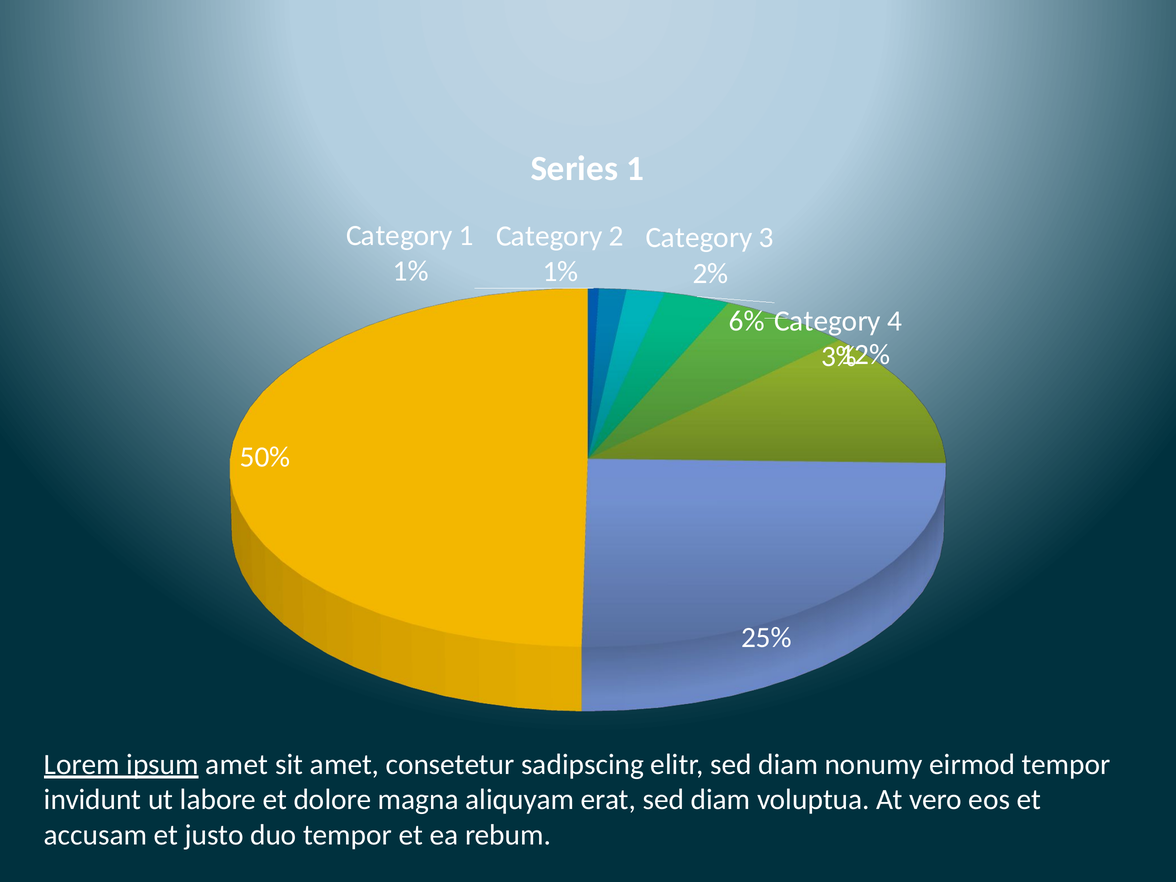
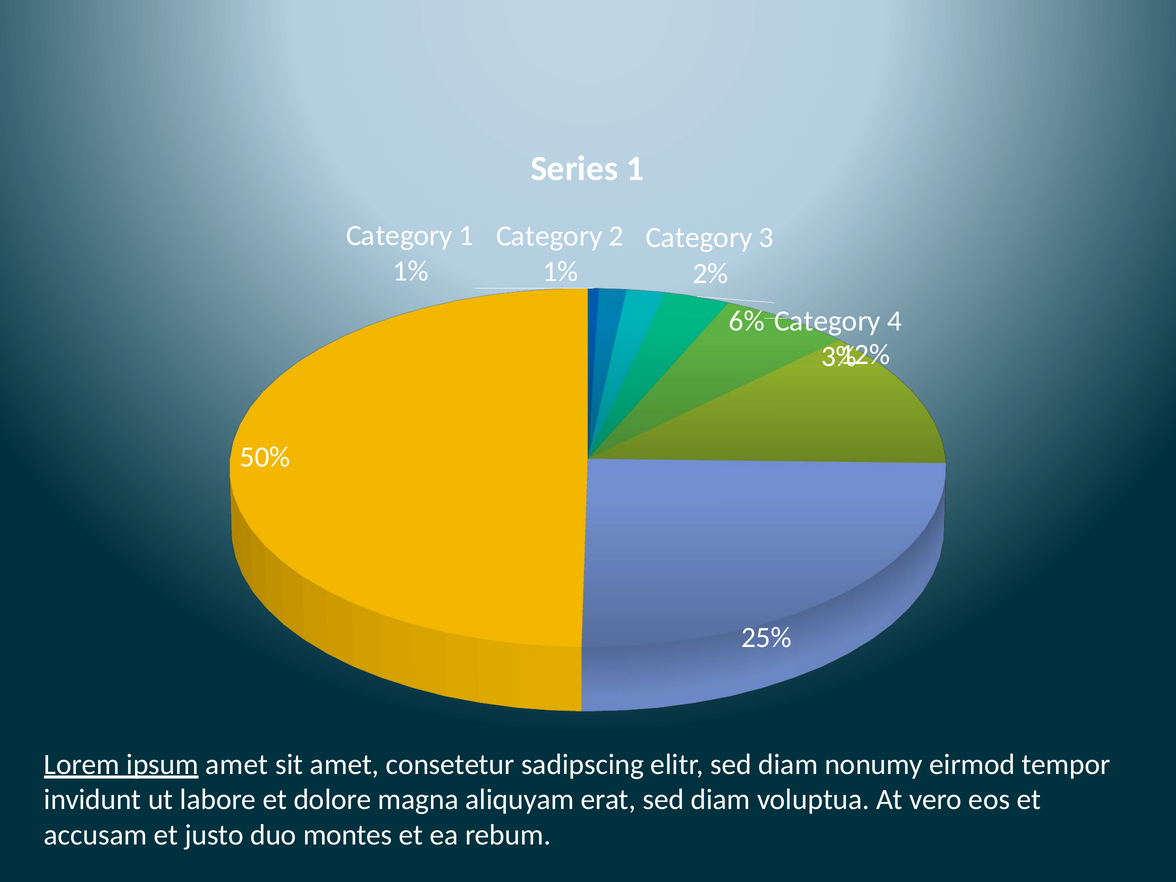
duo tempor: tempor -> montes (348, 835)
